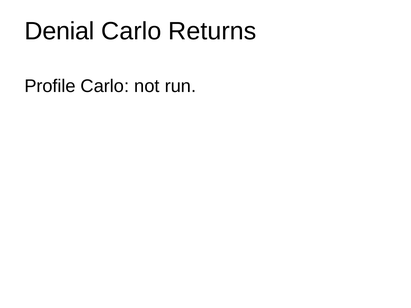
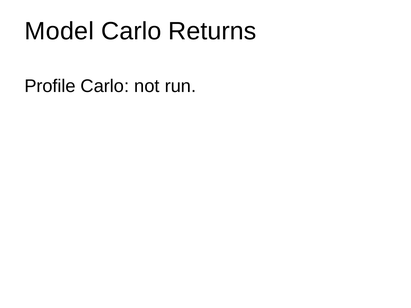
Denial: Denial -> Model (59, 31)
